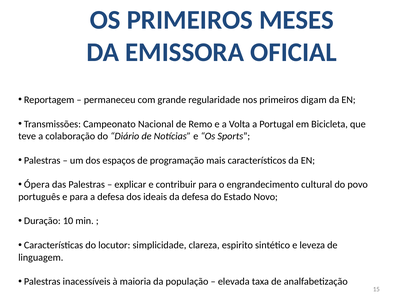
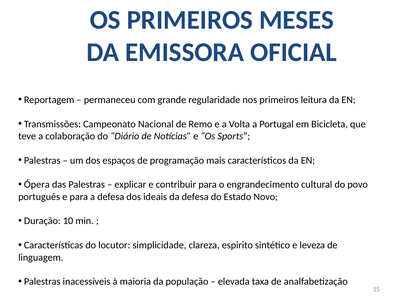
digam: digam -> leitura (314, 100)
